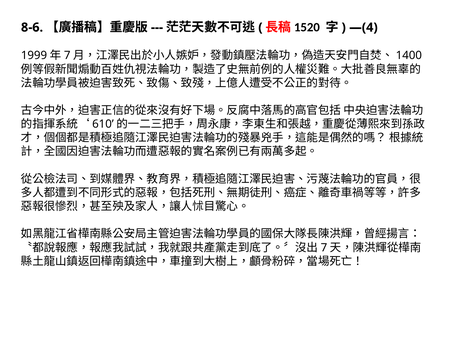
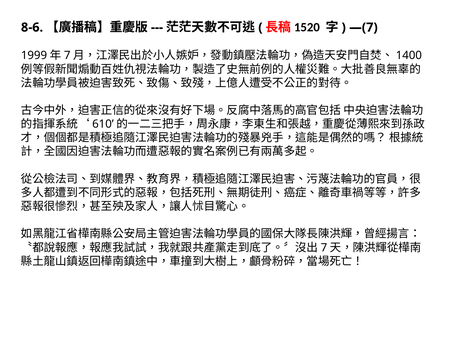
—(4: —(4 -> —(7 (363, 27)
